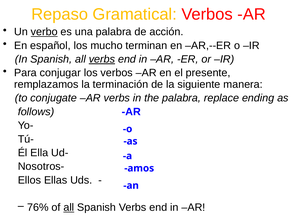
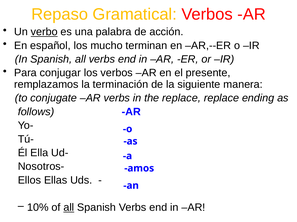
verbs underline: present -> none (102, 59)
the palabra: palabra -> replace (181, 98)
76%: 76% -> 10% (38, 208)
